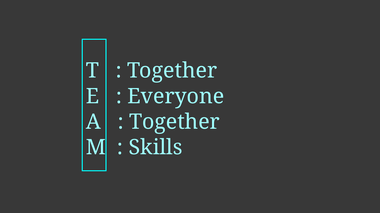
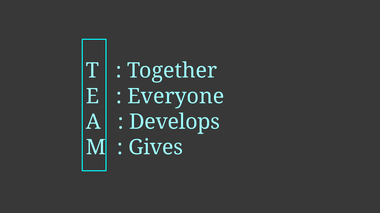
Together: Together -> Develops (175, 122)
Skills: Skills -> Gives (156, 148)
